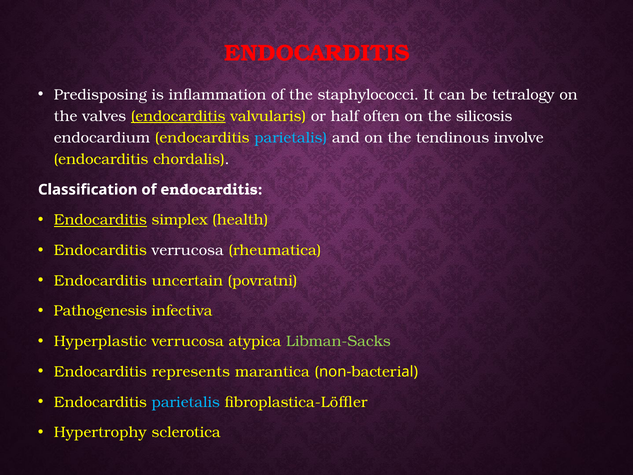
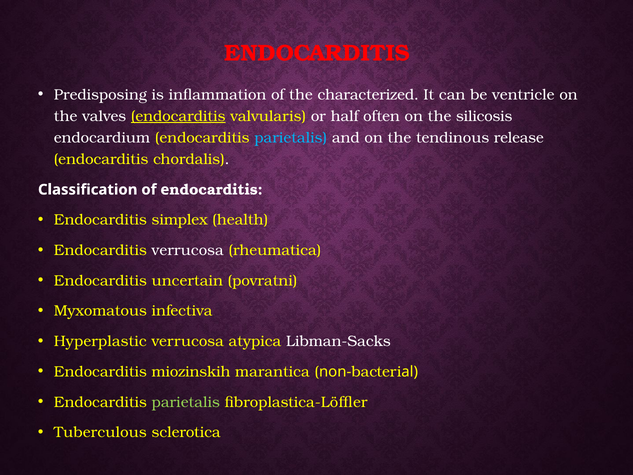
staphylococci: staphylococci -> characterized (368, 95)
tetralogy: tetralogy -> ventricle (523, 95)
involve: involve -> release (519, 138)
Endocarditis underline: present -> none (100, 220)
Pathogenesis: Pathogenesis -> Myxomatous (100, 311)
Libman-Sacks colour: light green -> white (338, 341)
represents: represents -> miozinskih (191, 372)
parietalis colour: light blue -> light green (186, 402)
Hypertrophy: Hypertrophy -> Tuberculous (100, 432)
